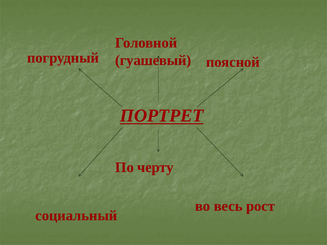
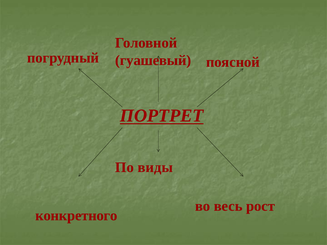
черту: черту -> виды (155, 167)
социальный: социальный -> конкретного (76, 216)
